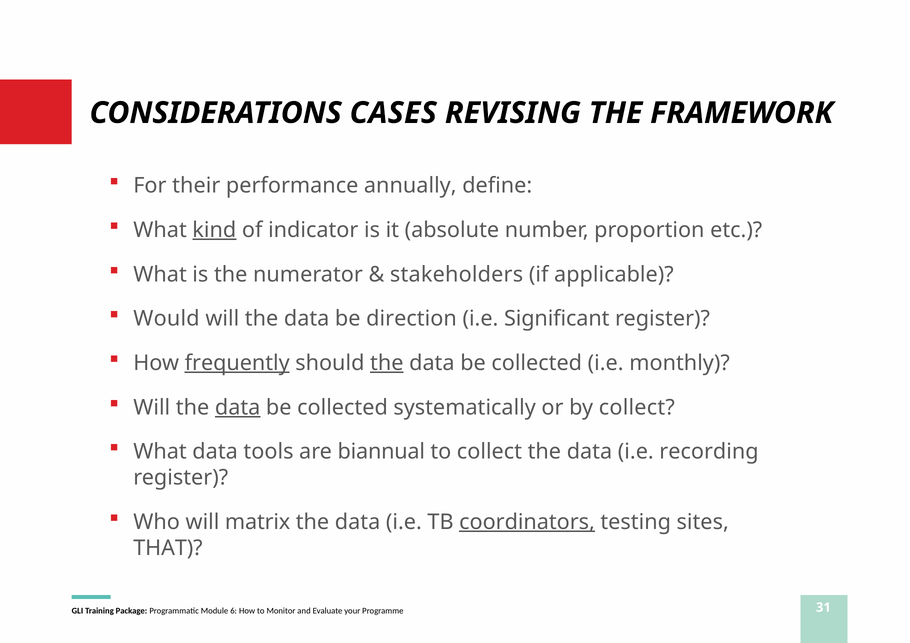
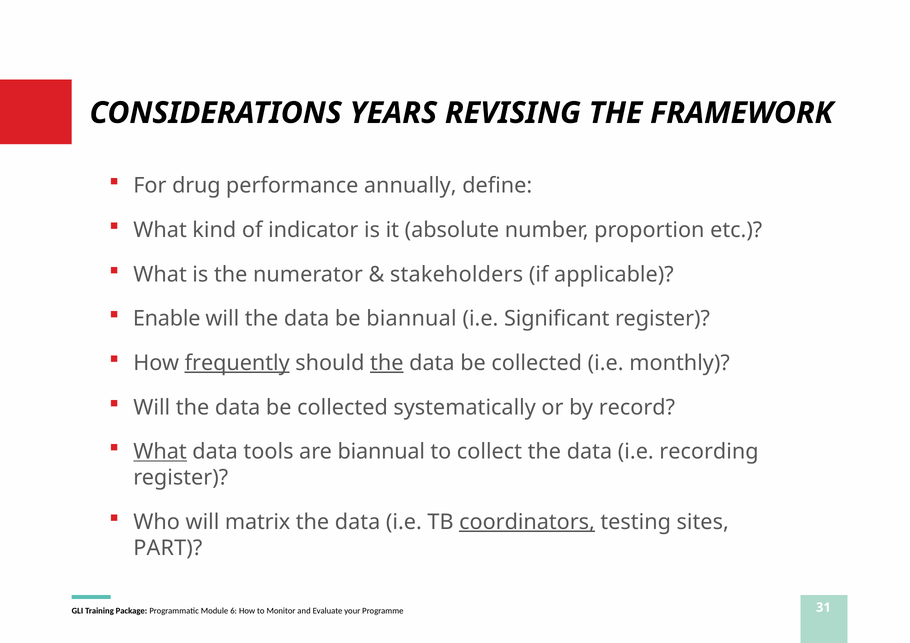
CASES: CASES -> YEARS (393, 113)
their: their -> drug (196, 185)
kind underline: present -> none (214, 230)
Would: Would -> Enable (167, 318)
be direction: direction -> biannual (411, 318)
data underline: present -> none (238, 407)
by collect: collect -> record (637, 407)
What underline: none -> present (160, 451)
THAT: THAT -> PART (168, 547)
